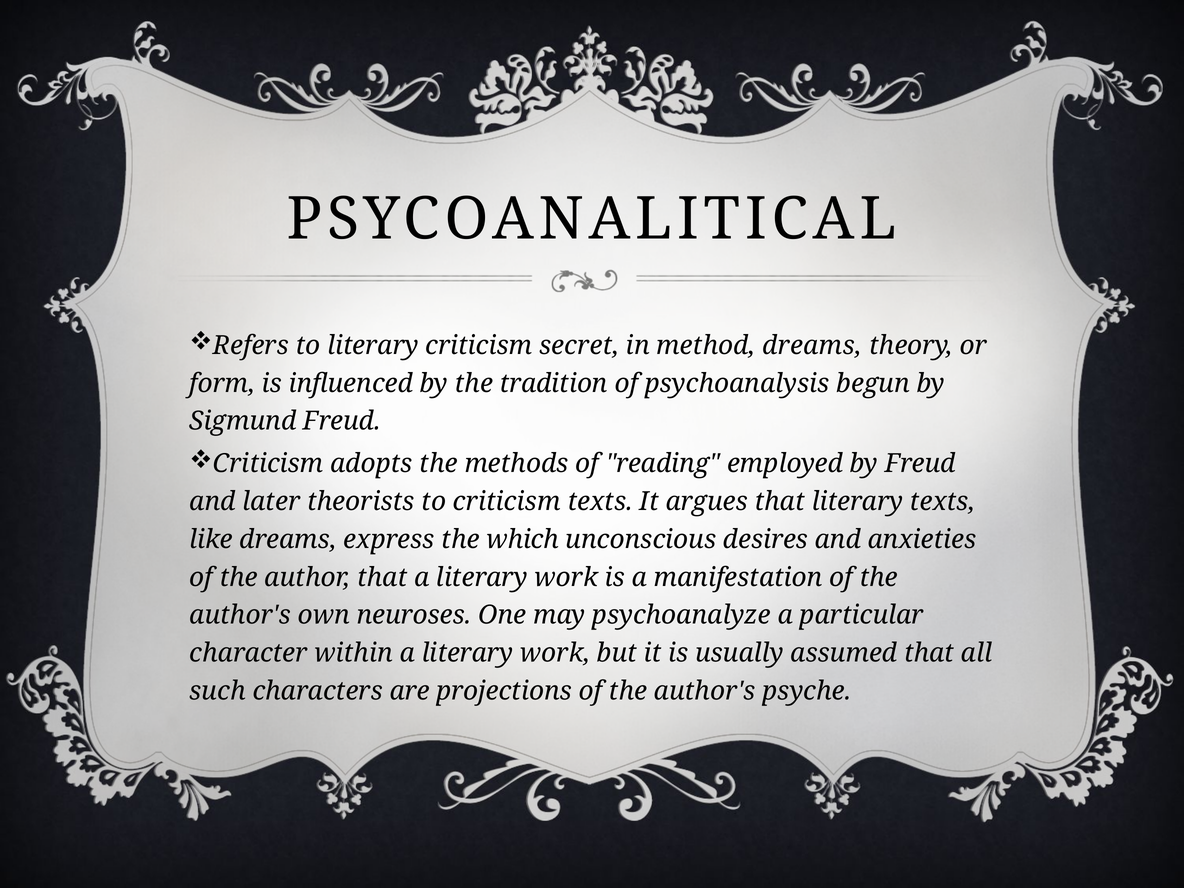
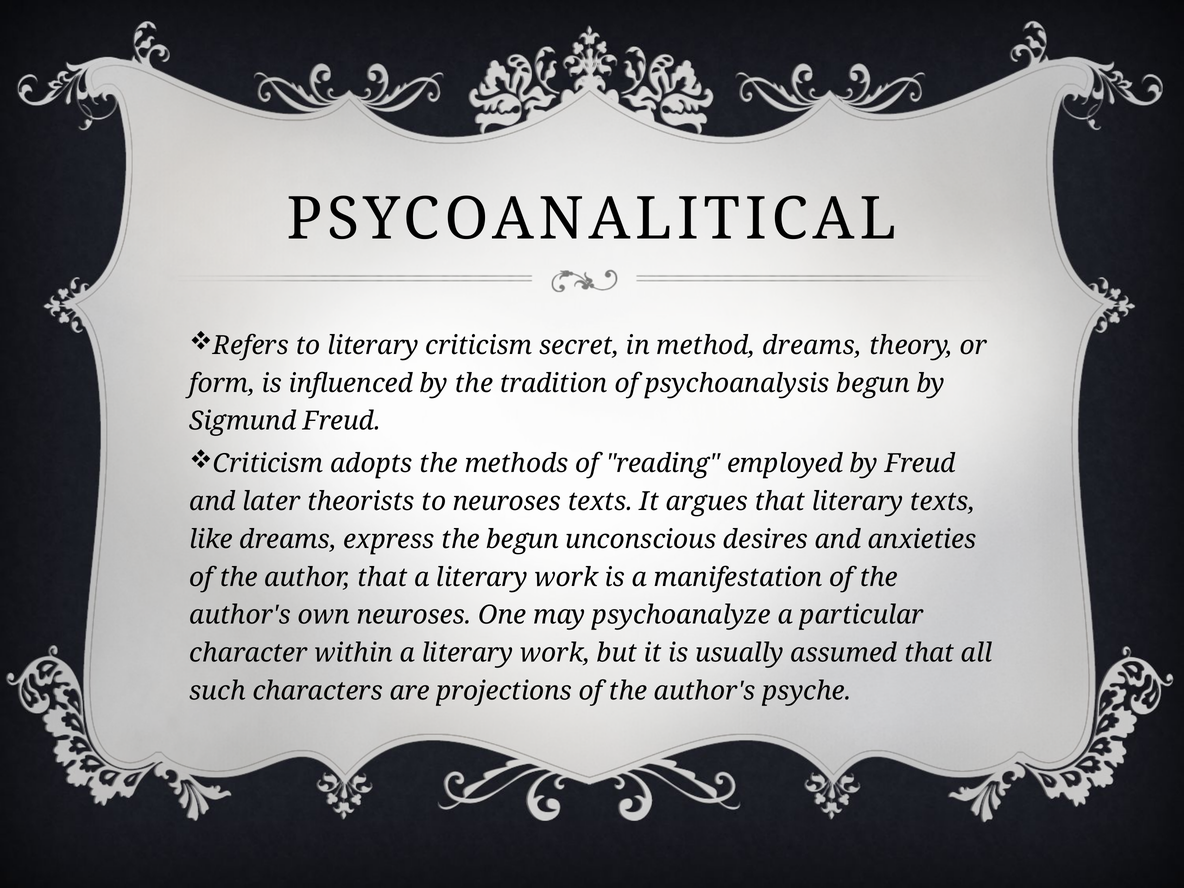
to criticism: criticism -> neuroses (507, 502)
the which: which -> begun (523, 540)
